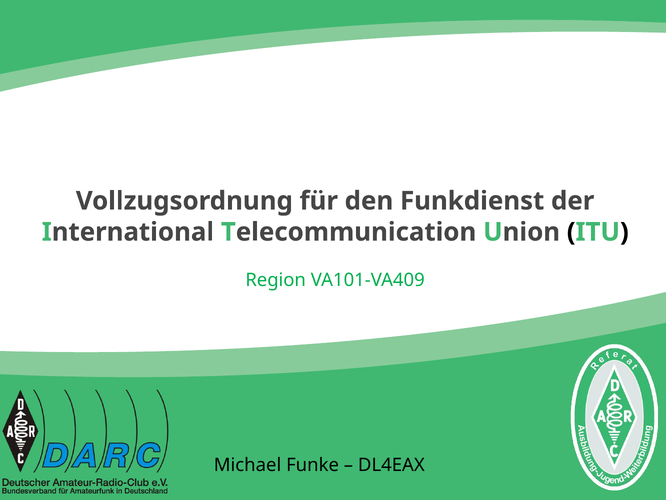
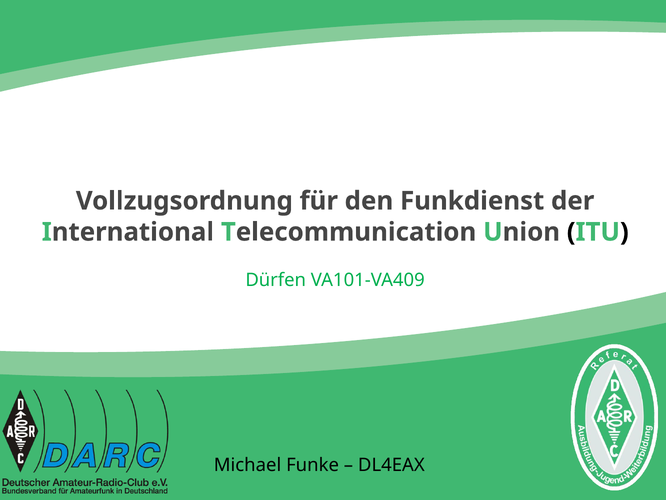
Region: Region -> Dürfen (276, 280)
